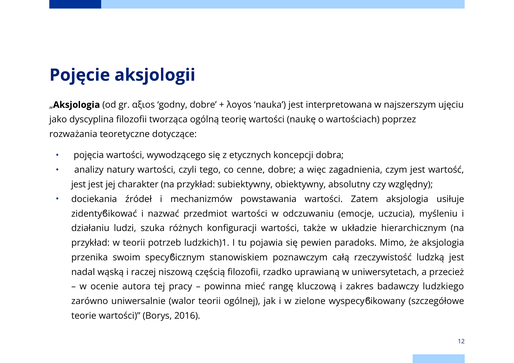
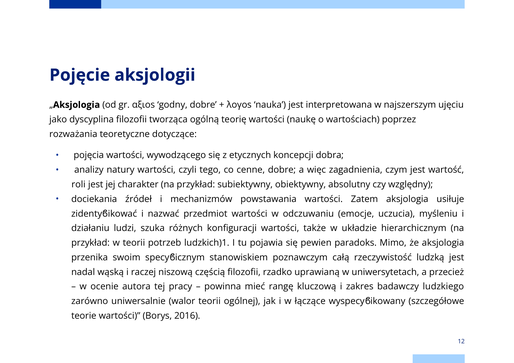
jest: jest -> roli (78, 185)
zielone: zielone -> łączące (310, 302)
